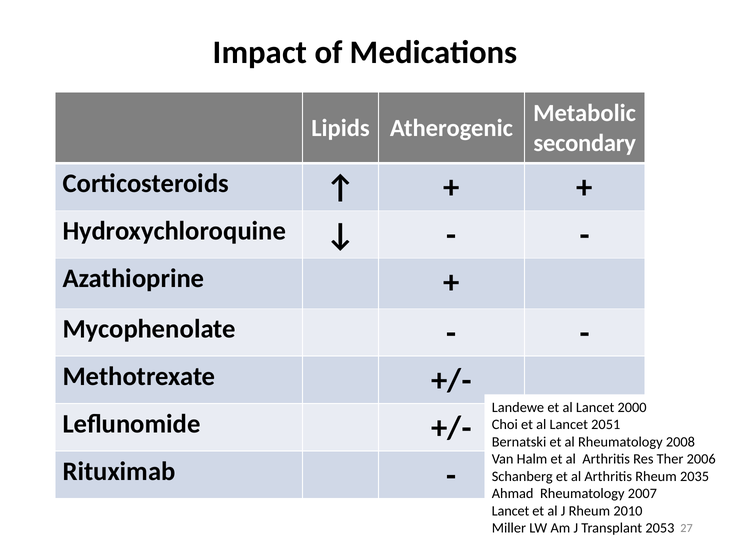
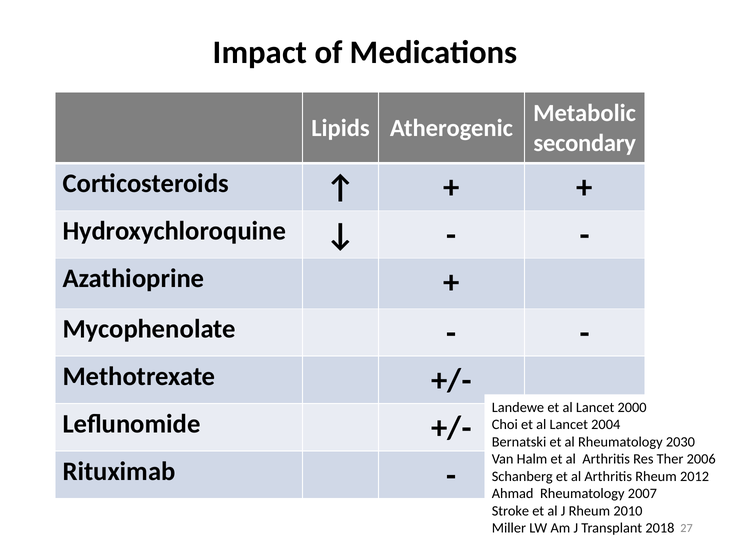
2051: 2051 -> 2004 (606, 425)
2008: 2008 -> 2030 (680, 442)
2035: 2035 -> 2012 (695, 476)
Lancet: Lancet -> Stroke (510, 511)
2053: 2053 -> 2018 (660, 528)
